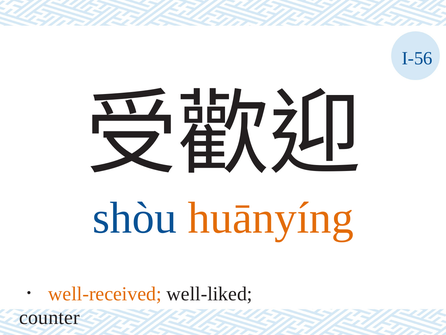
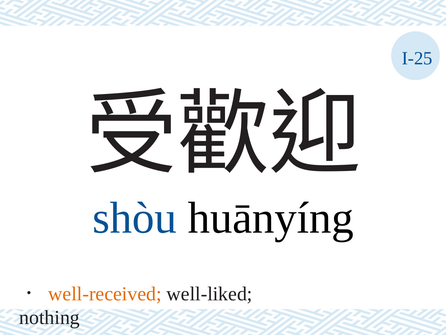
I-56: I-56 -> I-25 (417, 58)
huānyíng colour: orange -> black (271, 218)
counter: counter -> nothing (50, 317)
